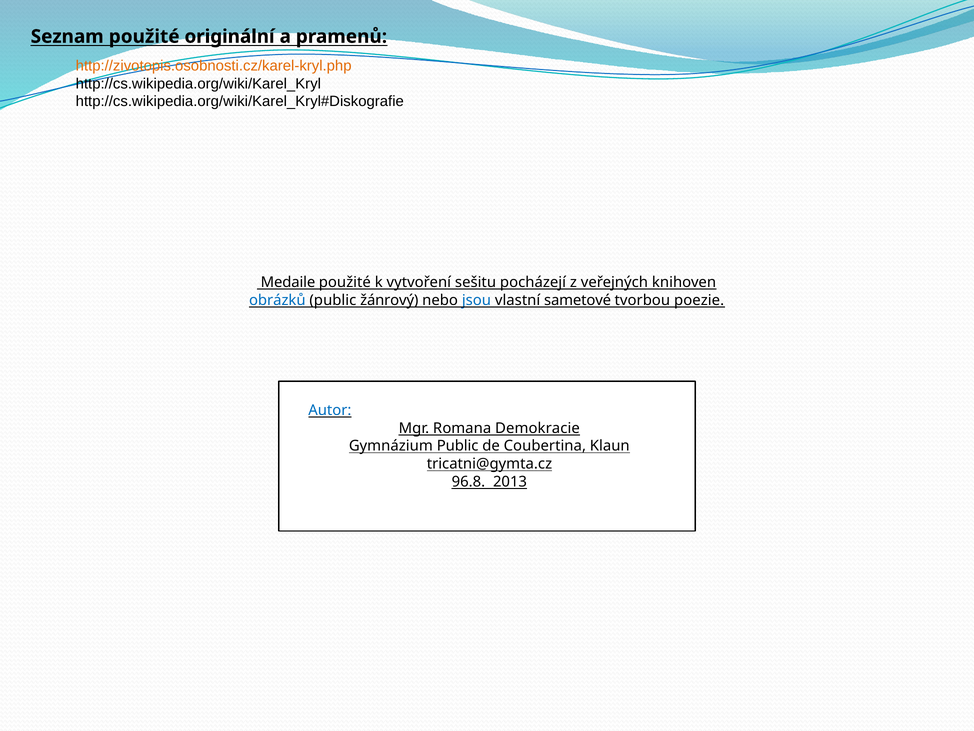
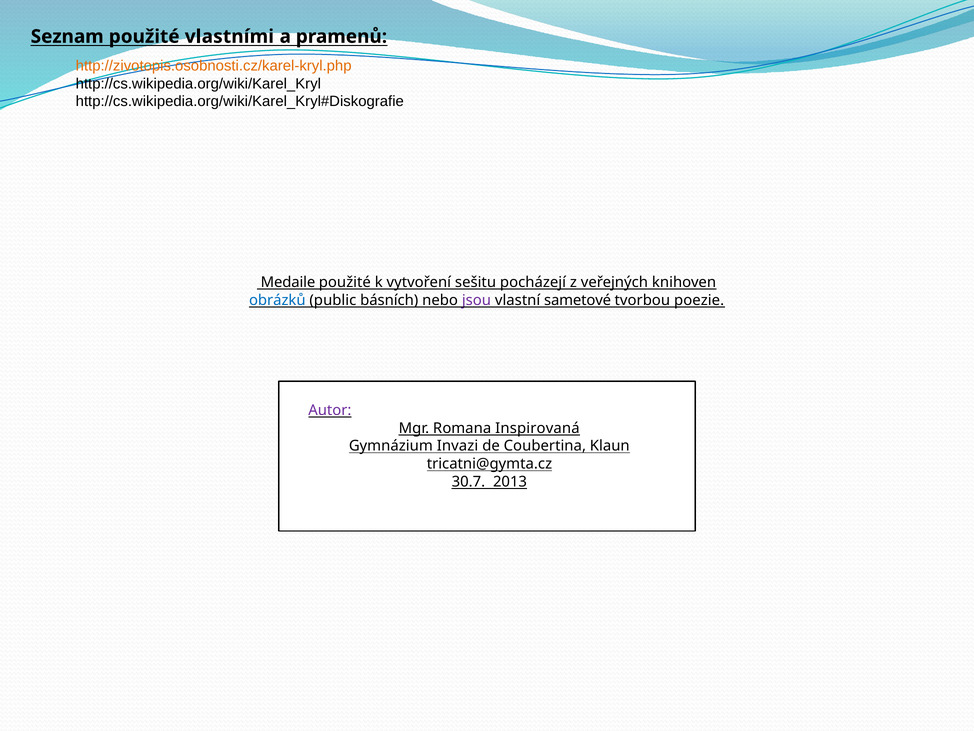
originální: originální -> vlastními (229, 37)
žánrový: žánrový -> básních (389, 300)
jsou colour: blue -> purple (476, 300)
Autor colour: blue -> purple (330, 410)
Demokracie: Demokracie -> Inspirovaná (537, 428)
Gymnázium Public: Public -> Invazi (458, 446)
96.8: 96.8 -> 30.7 (468, 481)
